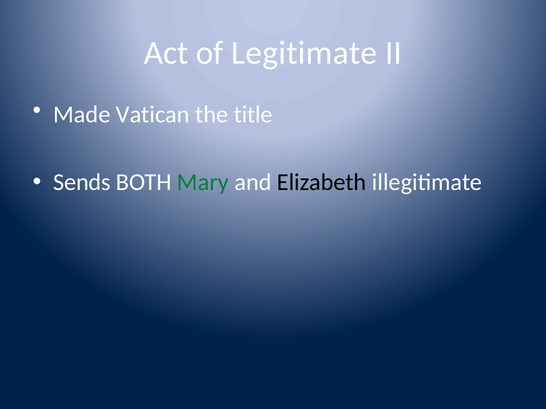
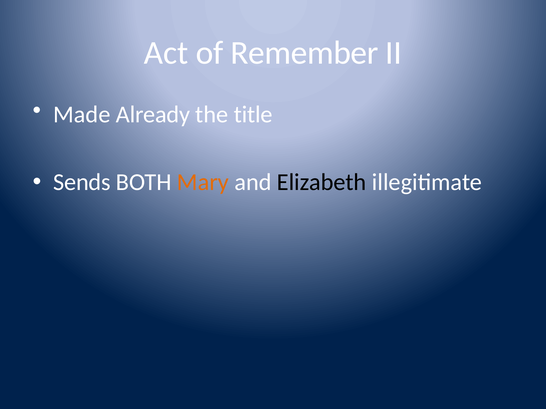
Legitimate: Legitimate -> Remember (304, 53)
Vatican: Vatican -> Already (153, 115)
Mary colour: green -> orange (203, 183)
